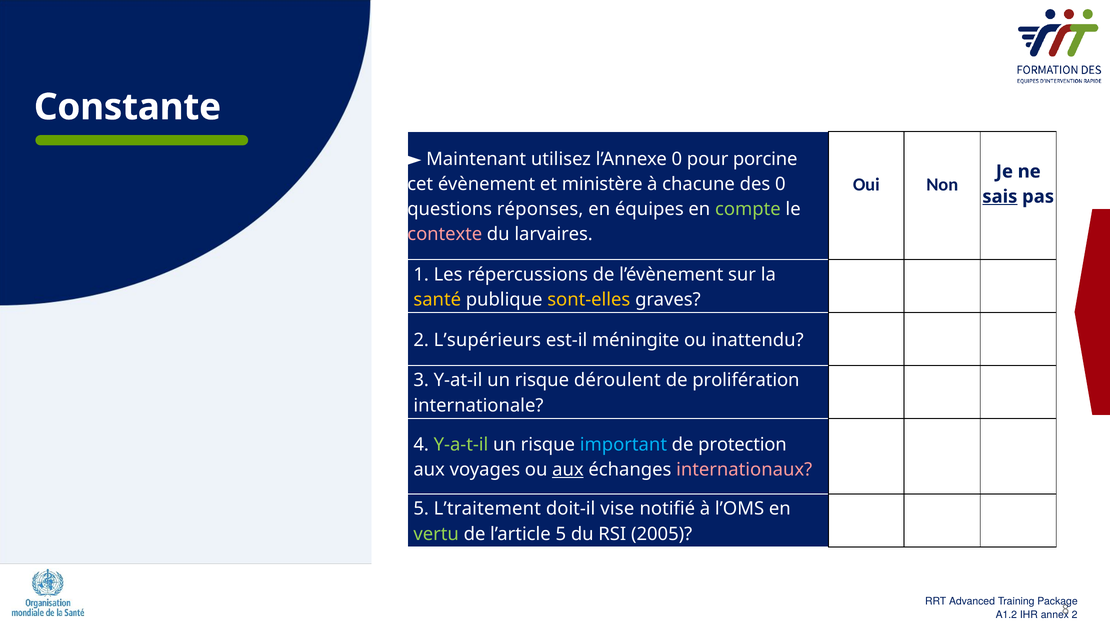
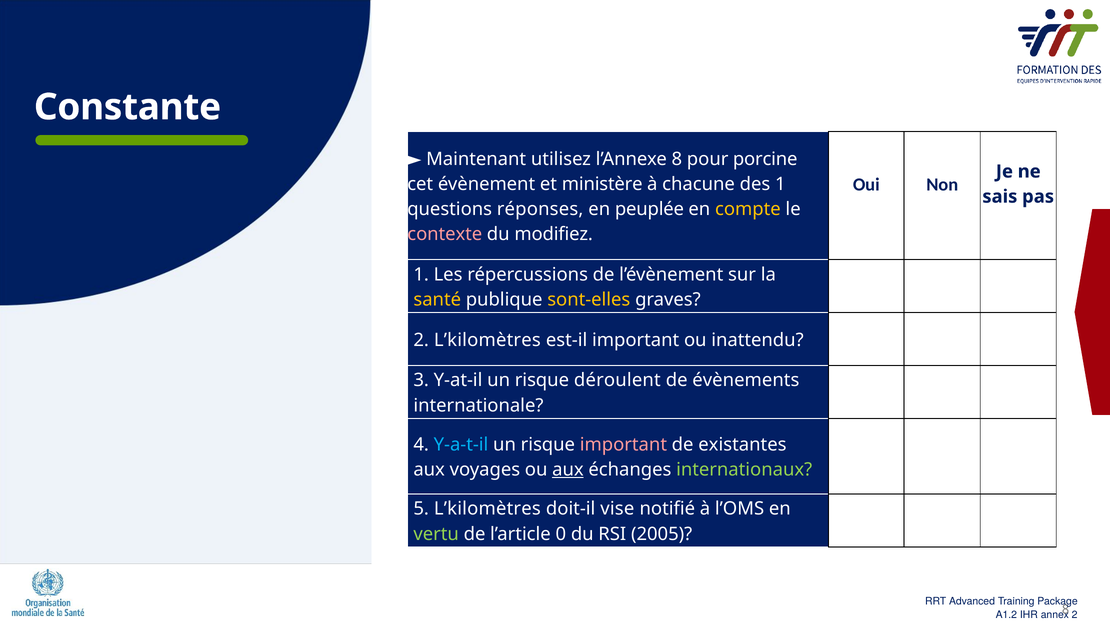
l’Annexe 0: 0 -> 8 (677, 159)
des 0: 0 -> 1 (780, 184)
sais underline: present -> none (1000, 197)
équipes: équipes -> peuplée (649, 209)
compte colour: light green -> yellow (748, 209)
larvaires: larvaires -> modifiez (554, 234)
2 L’supérieurs: L’supérieurs -> L’kilomètres (487, 340)
est-il méningite: méningite -> important (636, 340)
prolifération: prolifération -> évènements (746, 381)
Y-a-t-il colour: light green -> light blue (461, 445)
important colour: light blue -> pink (623, 445)
protection: protection -> existantes (742, 445)
internationaux colour: pink -> light green (744, 470)
5 L’traitement: L’traitement -> L’kilomètres (487, 509)
l’article 5: 5 -> 0 (561, 534)
